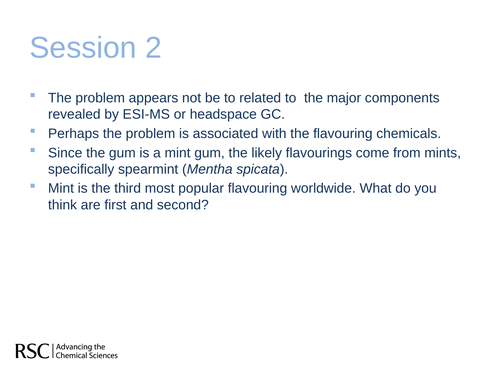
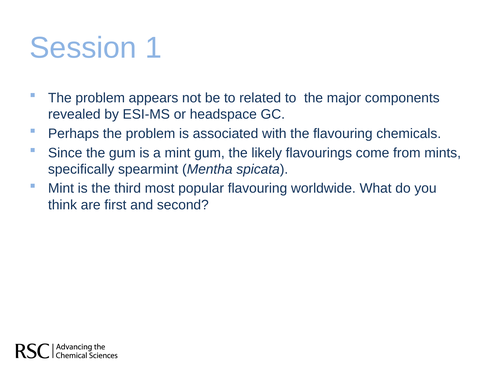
2: 2 -> 1 (153, 48)
